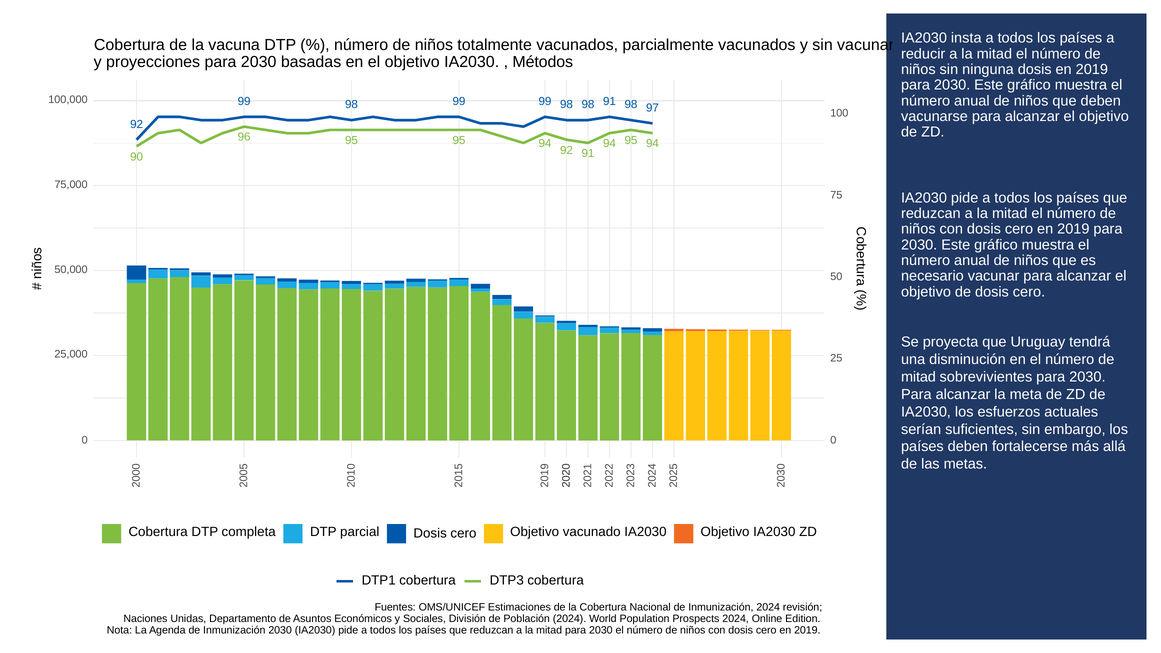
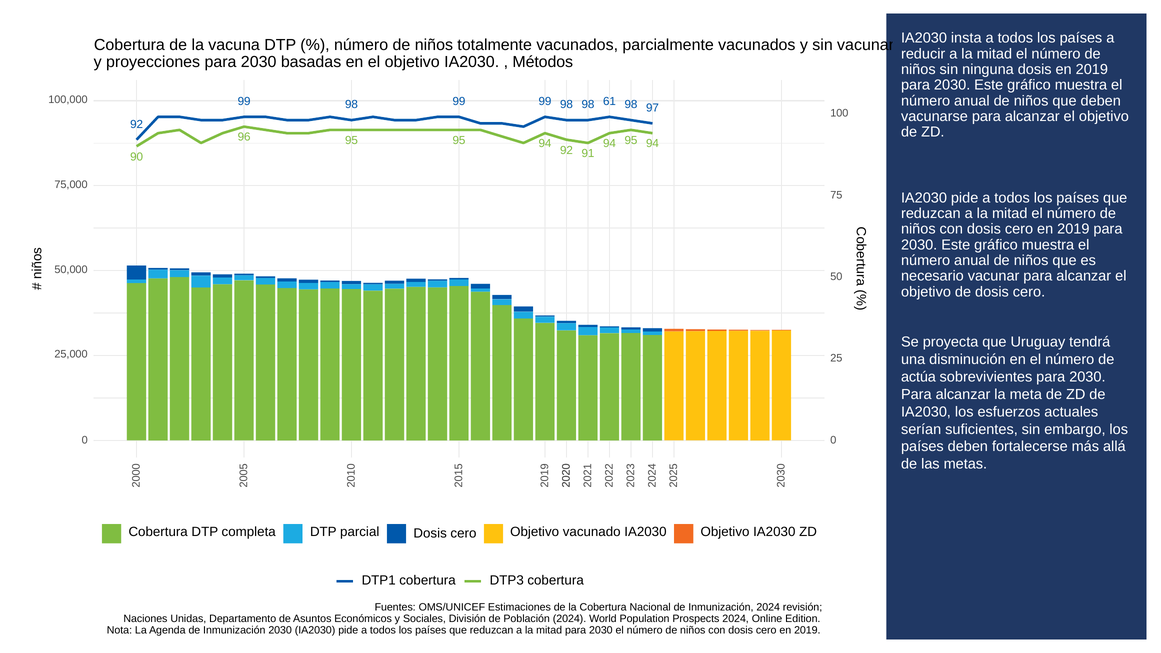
98 91: 91 -> 61 (610, 101)
mitad: mitad -> actúa (918, 377)
